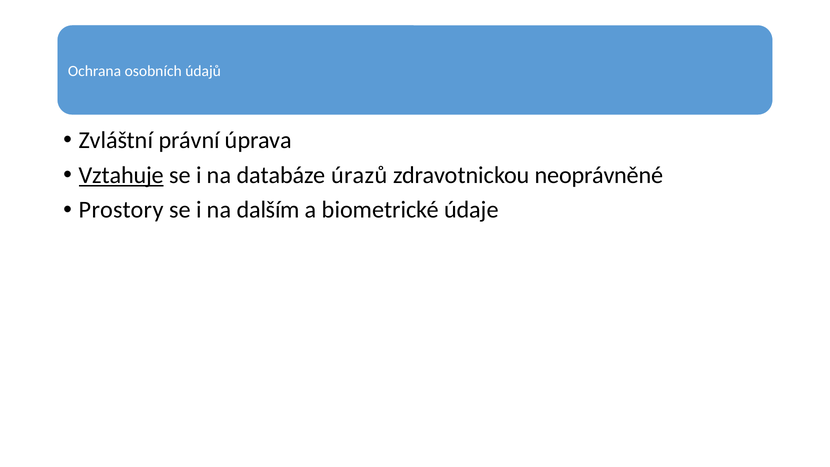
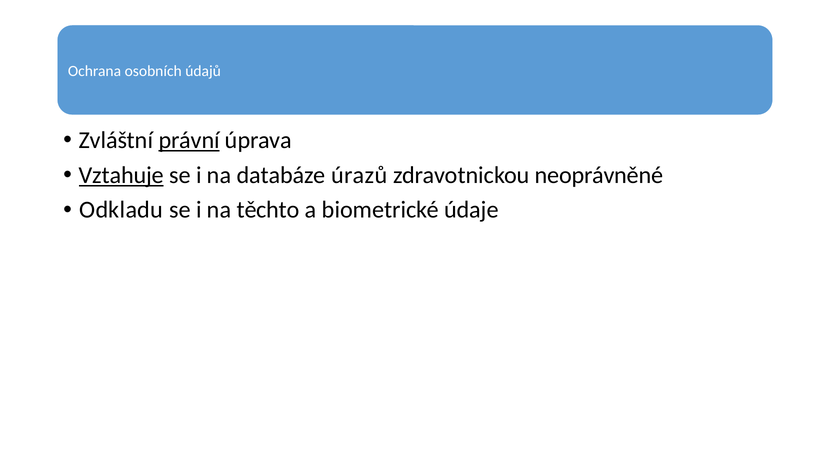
právní underline: none -> present (189, 140)
Prostory: Prostory -> Odkladu (121, 210)
dalším: dalším -> těchto (268, 210)
